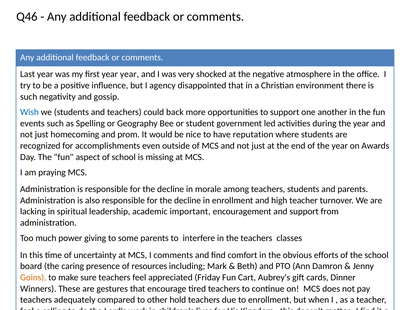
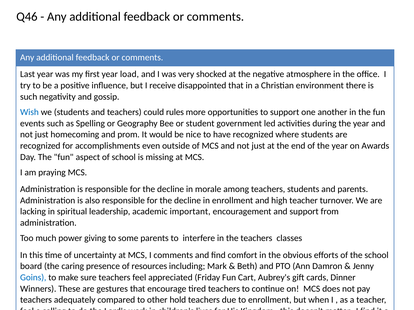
year year: year -> load (129, 74)
agency: agency -> receive (163, 86)
back: back -> rules (175, 112)
have reputation: reputation -> recognized (253, 135)
Goins colour: orange -> blue (33, 278)
